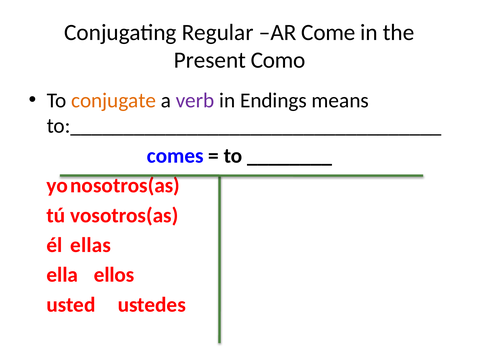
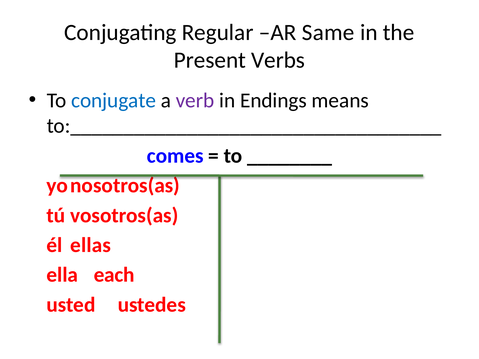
Come: Come -> Same (328, 32)
Como: Como -> Verbs (278, 60)
conjugate colour: orange -> blue (114, 100)
ellos: ellos -> each (114, 275)
